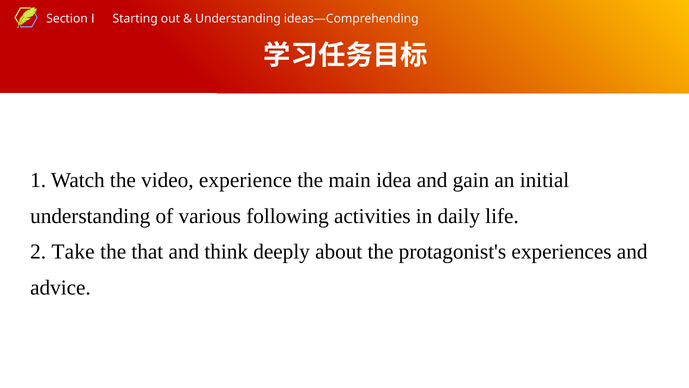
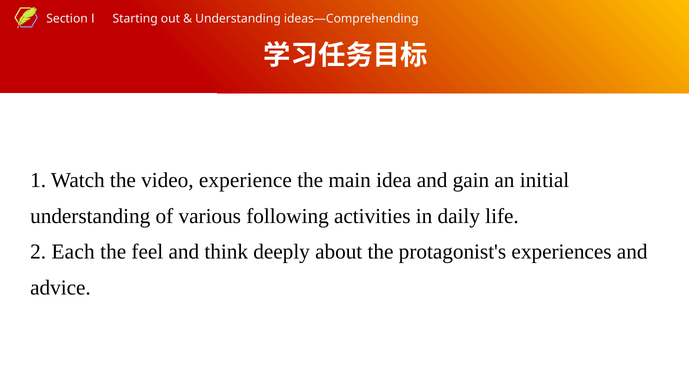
Take: Take -> Each (73, 251)
that: that -> feel (147, 251)
